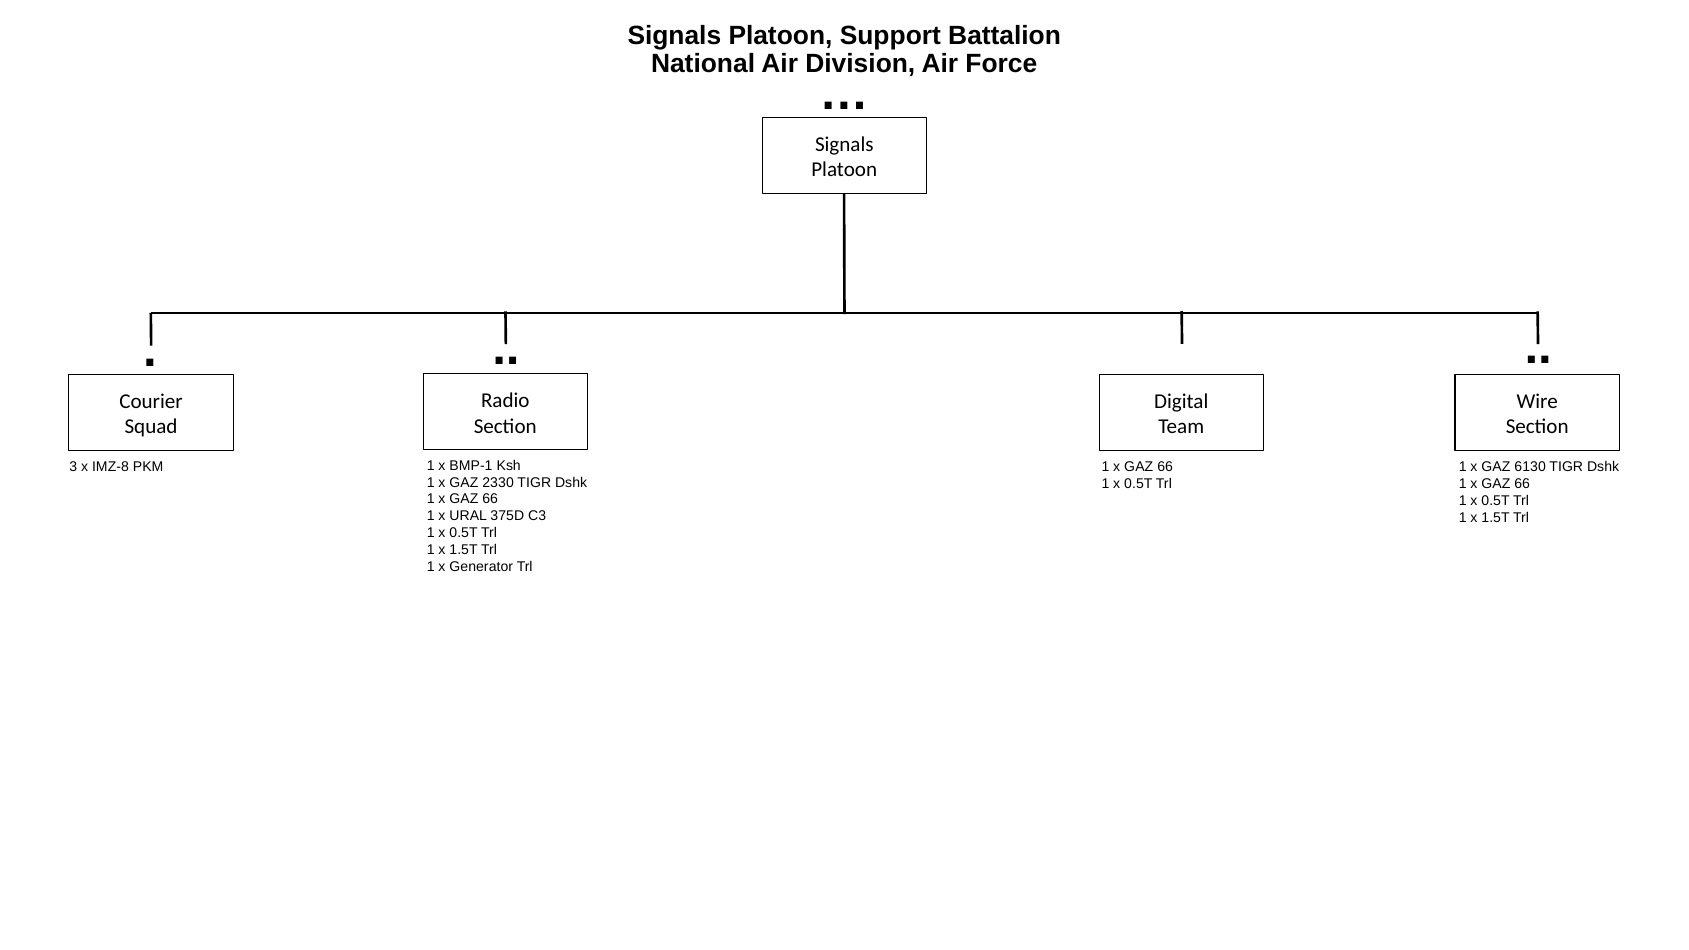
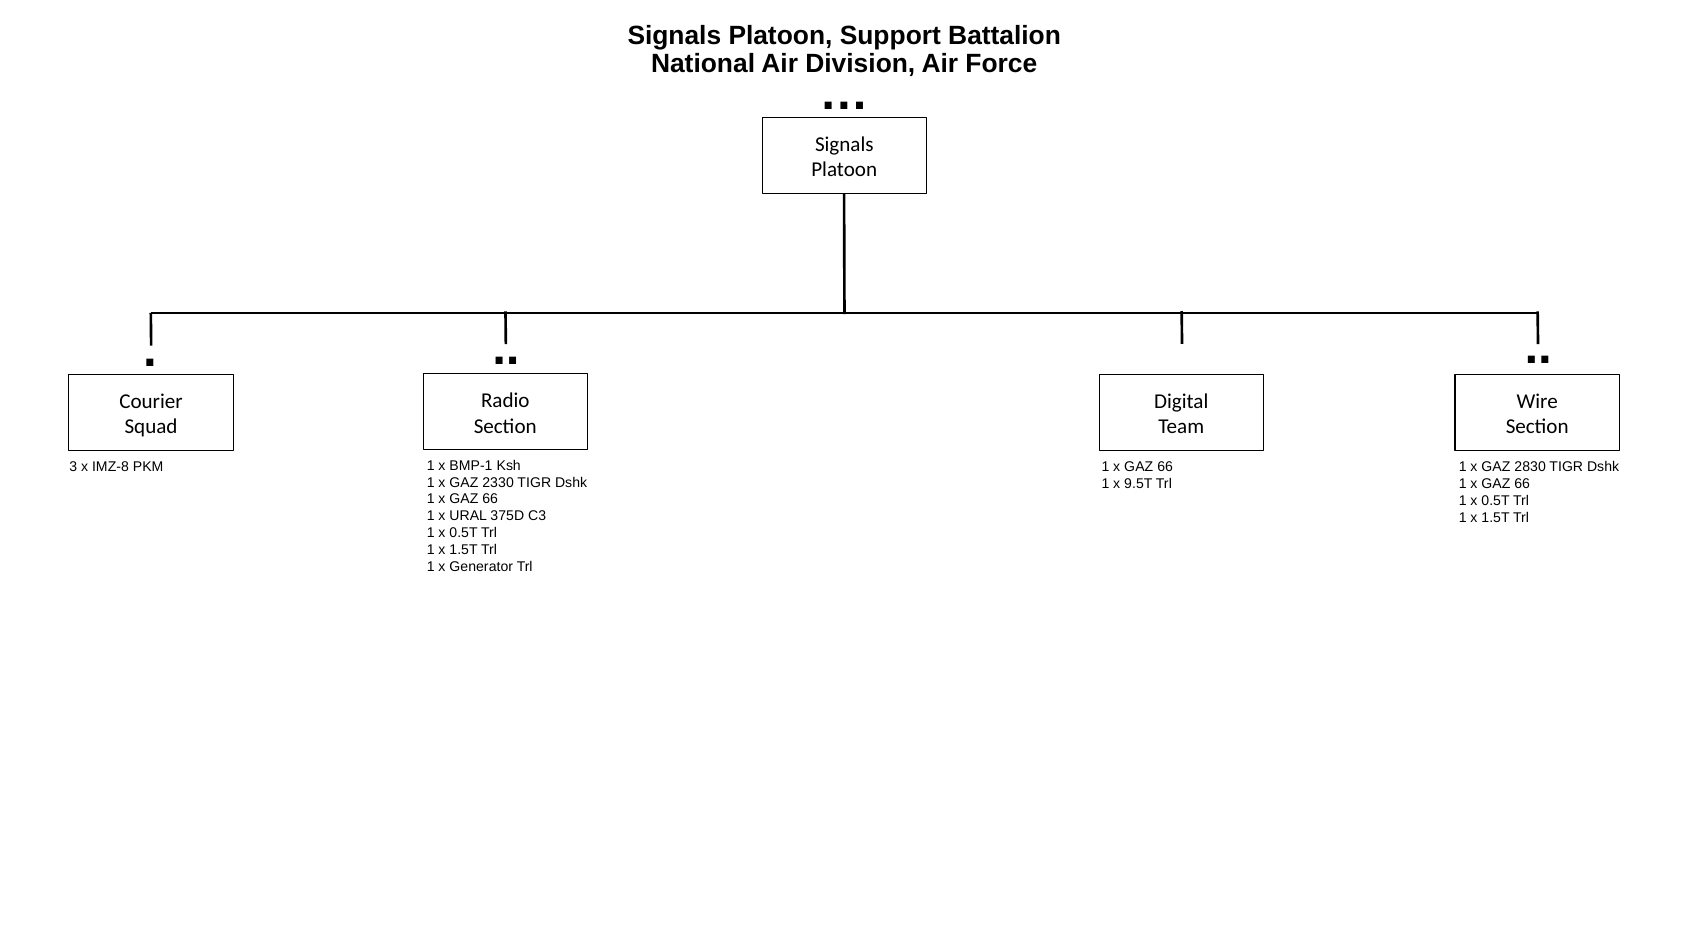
6130: 6130 -> 2830 (1530, 467)
0.5T: 0.5T -> 9.5T (1138, 484)
